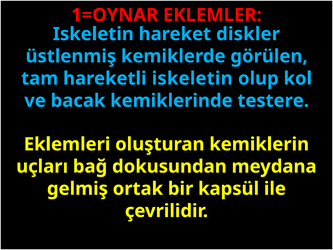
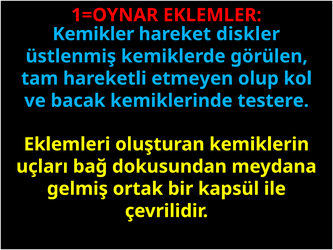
Iskeletin: Iskeletin -> Kemikler (93, 34)
hareketli iskeletin: iskeletin -> etmeyen (192, 78)
